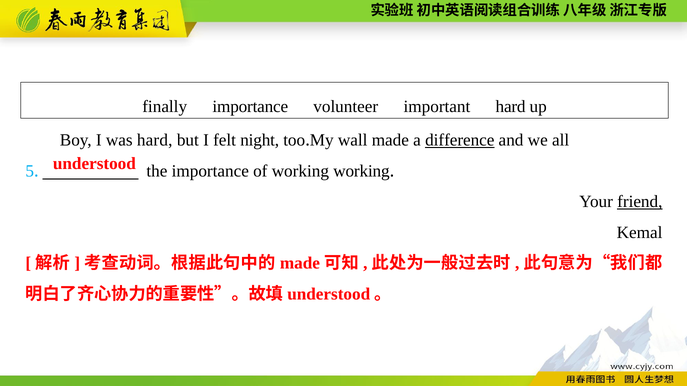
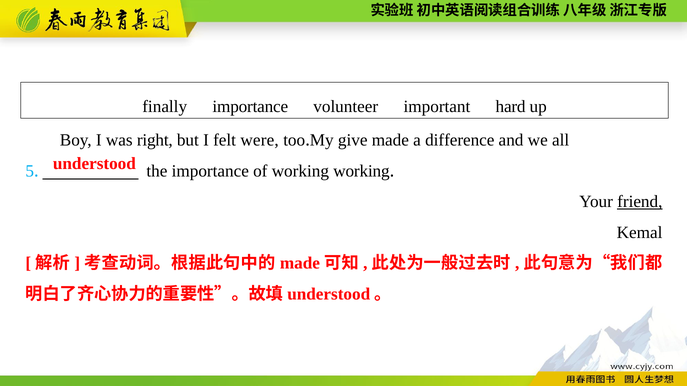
was hard: hard -> right (155, 140)
night: night -> were (260, 140)
wall: wall -> give (353, 140)
difference underline: present -> none (460, 140)
